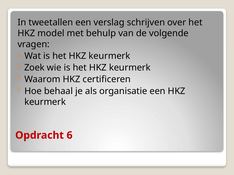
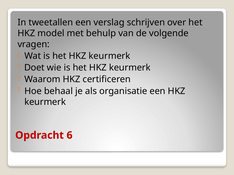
Zoek: Zoek -> Doet (34, 68)
